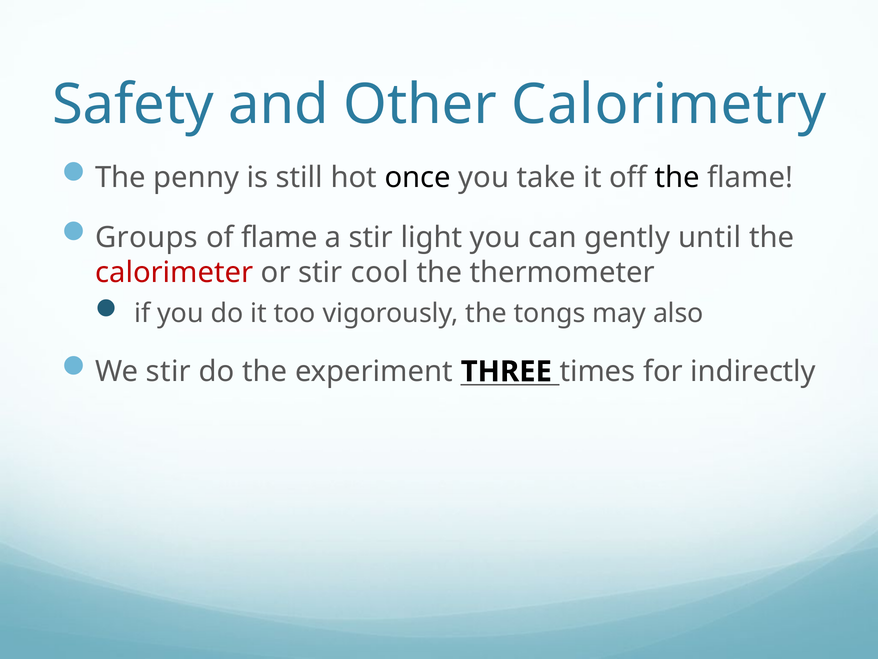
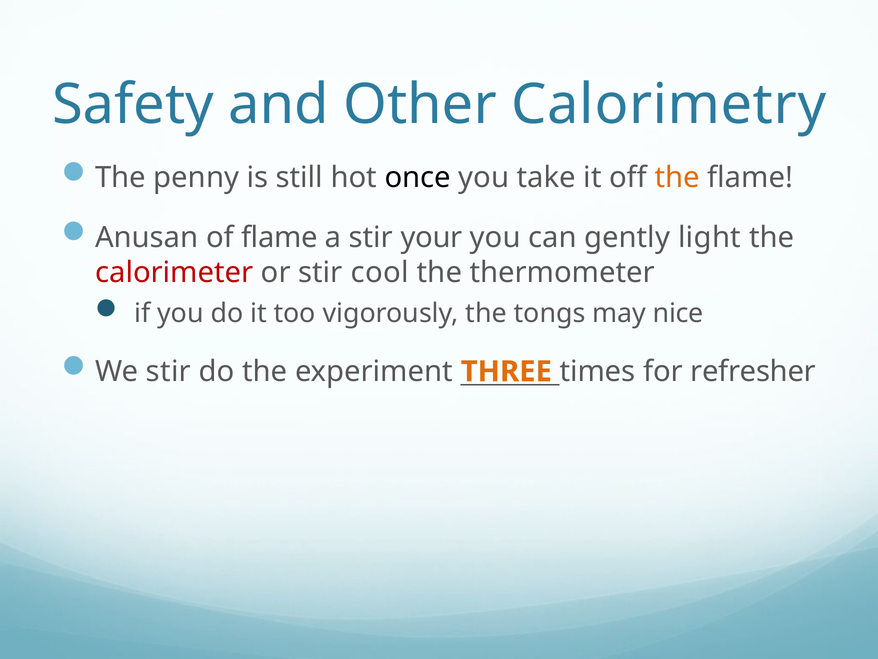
the colour: black -> orange (677, 178)
Groups: Groups -> Anusan (147, 237)
light: light -> your (432, 237)
until: until -> light (710, 237)
also: also -> nice (678, 313)
THREE colour: black -> orange (506, 371)
indirectly: indirectly -> refresher (753, 371)
